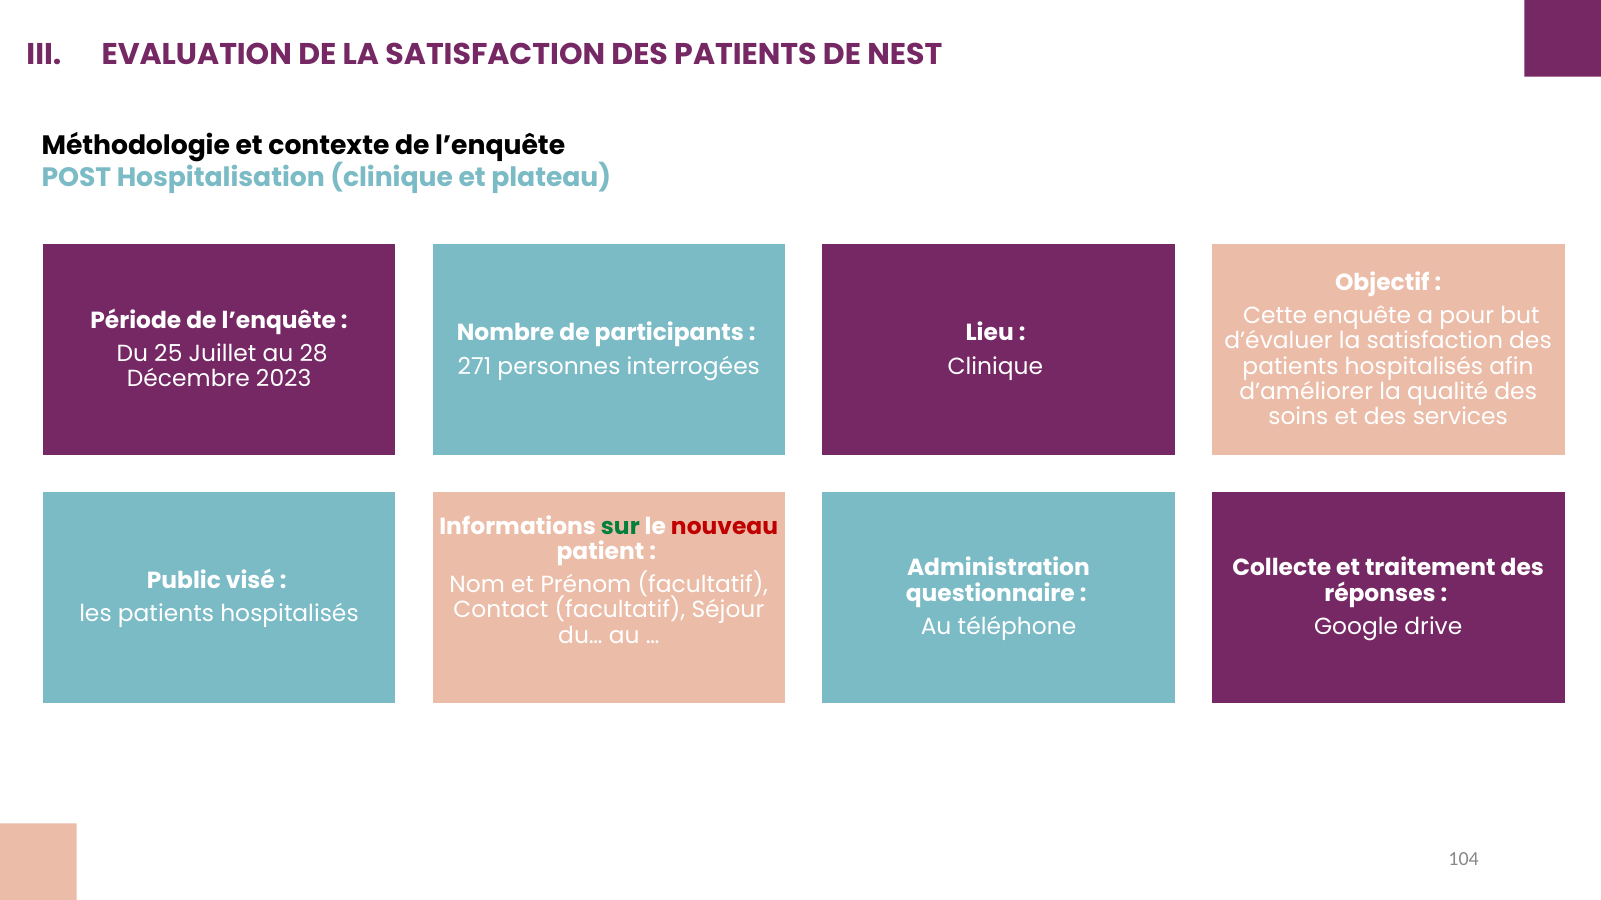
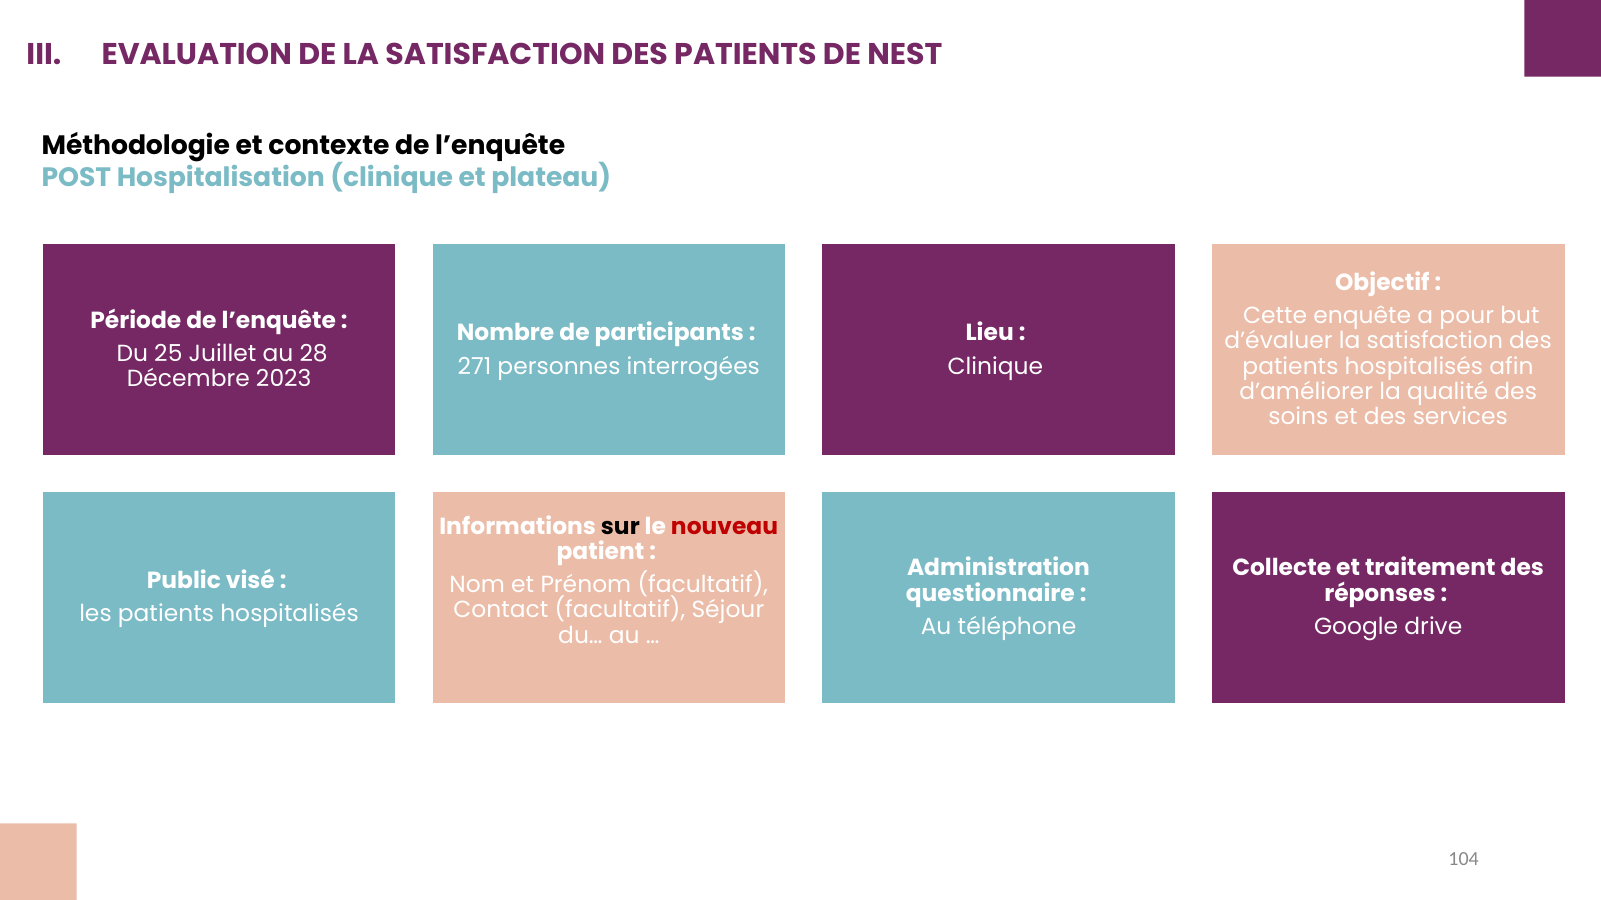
sur colour: green -> black (620, 527)
